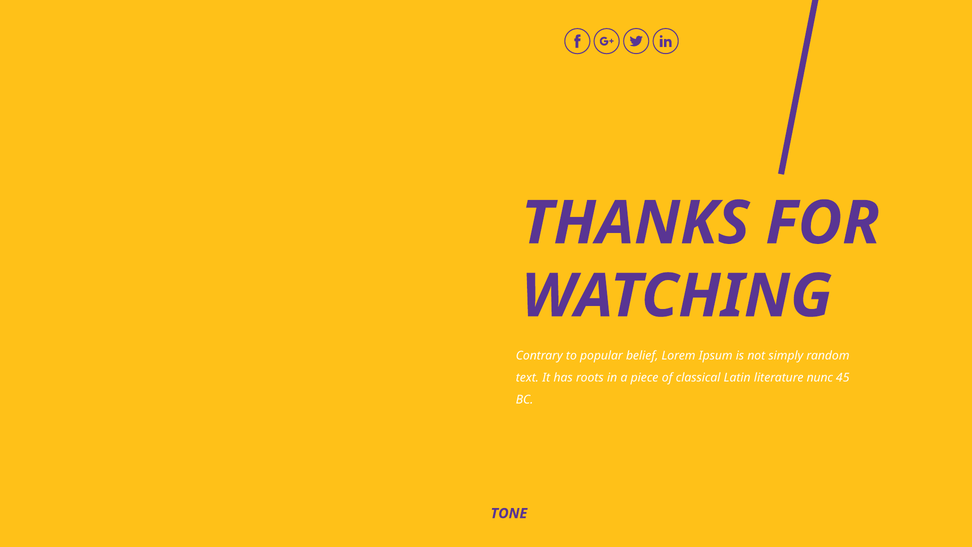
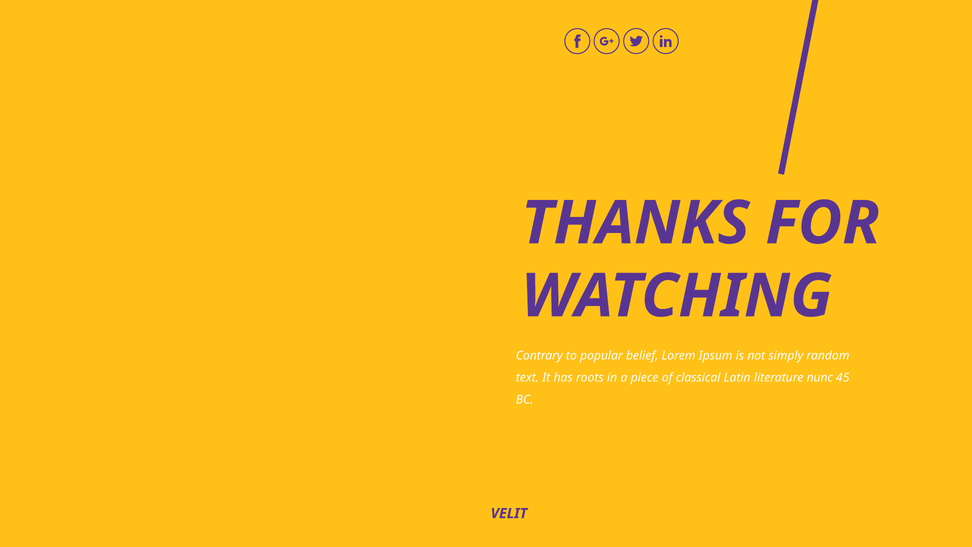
TONE: TONE -> VELIT (509, 513)
